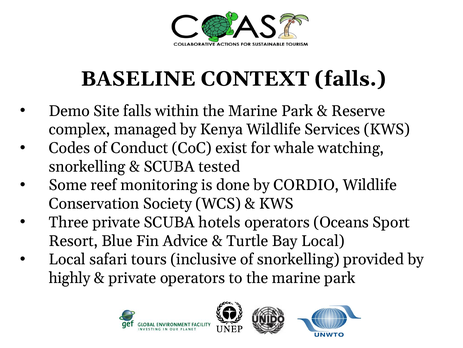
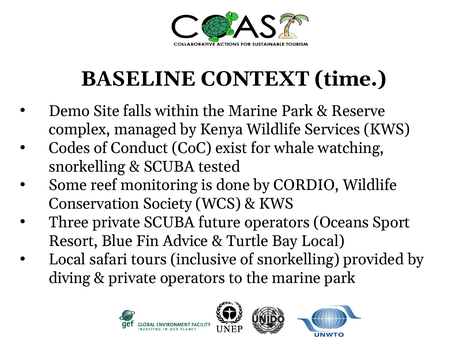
CONTEXT falls: falls -> time (350, 79)
hotels: hotels -> future (220, 222)
highly: highly -> diving (70, 277)
